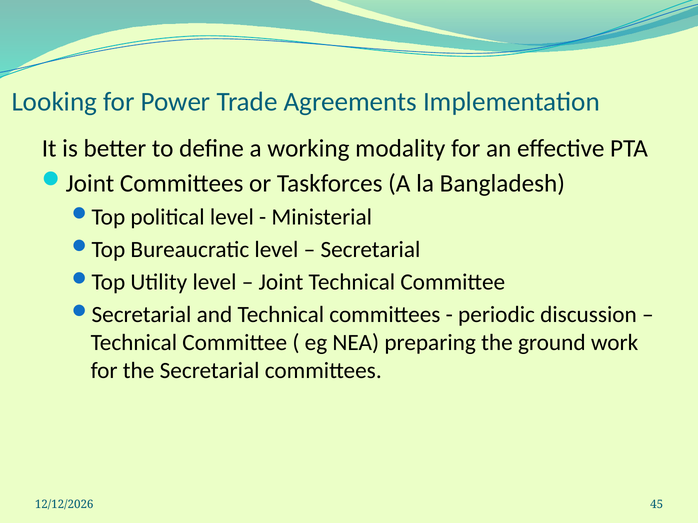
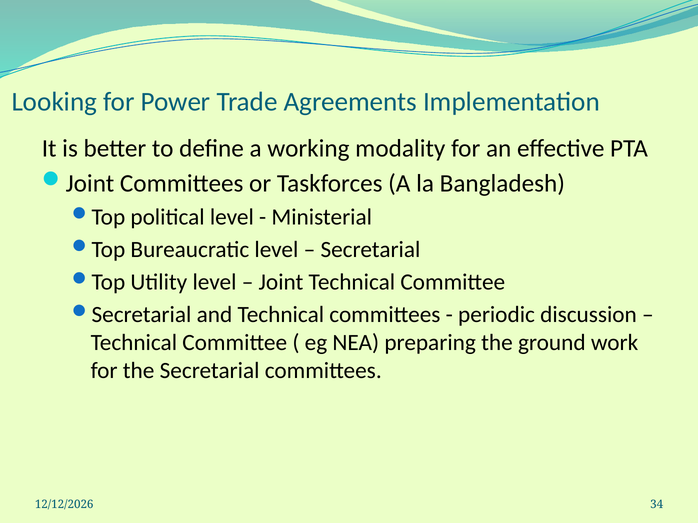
45: 45 -> 34 (657, 505)
